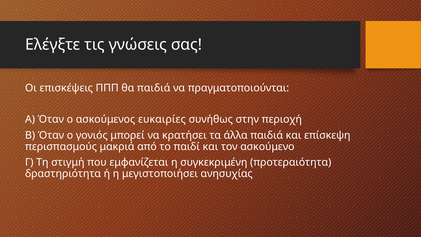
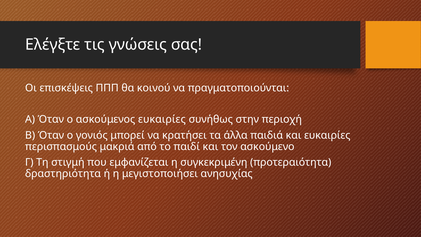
θα παιδιά: παιδιά -> κοινού (154, 88)
και επίσκεψη: επίσκεψη -> ευκαιρίες (327, 135)
